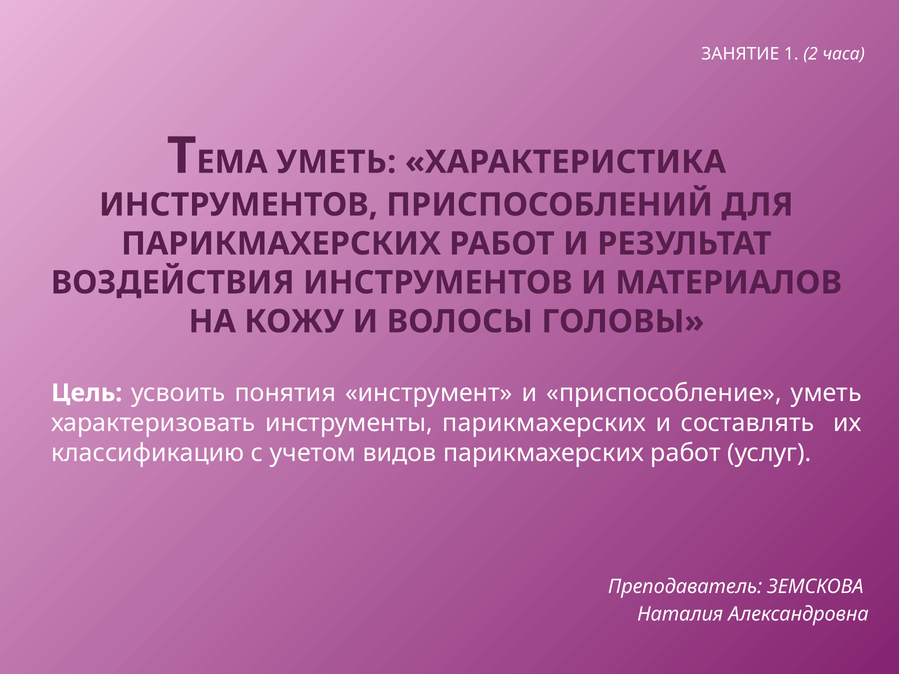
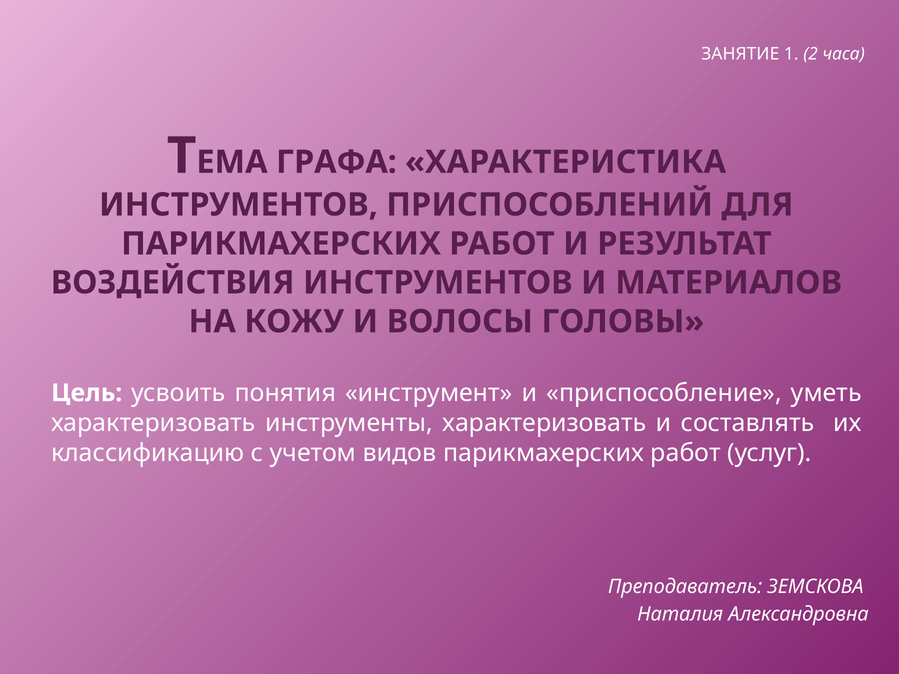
УМЕТЬ: УМЕТЬ -> ГРАФА (336, 162)
инструменты парикмахерских: парикмахерских -> характеризовать (544, 423)
